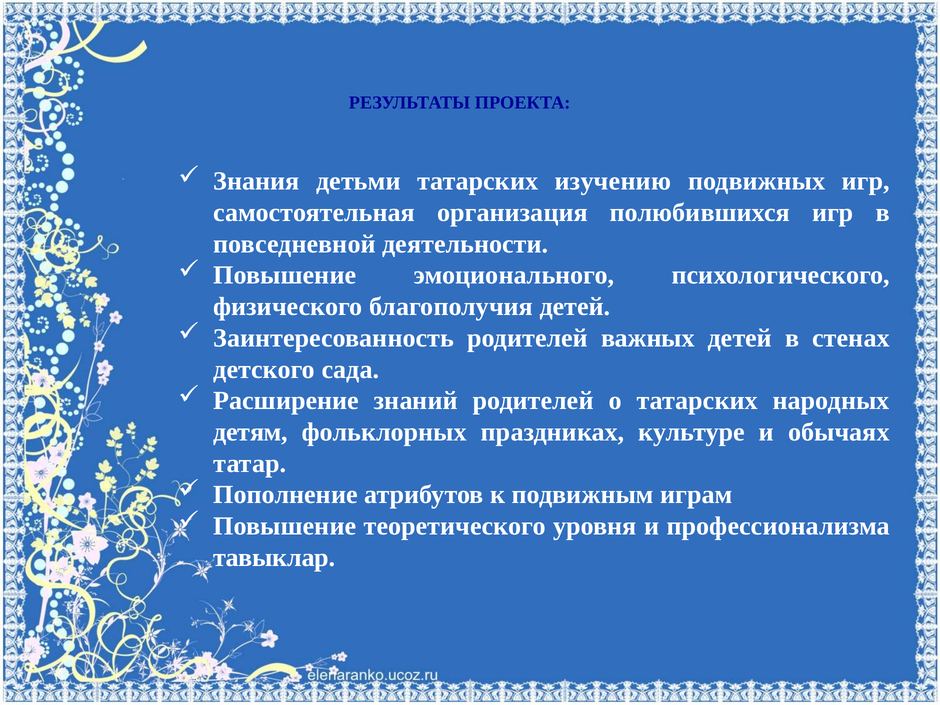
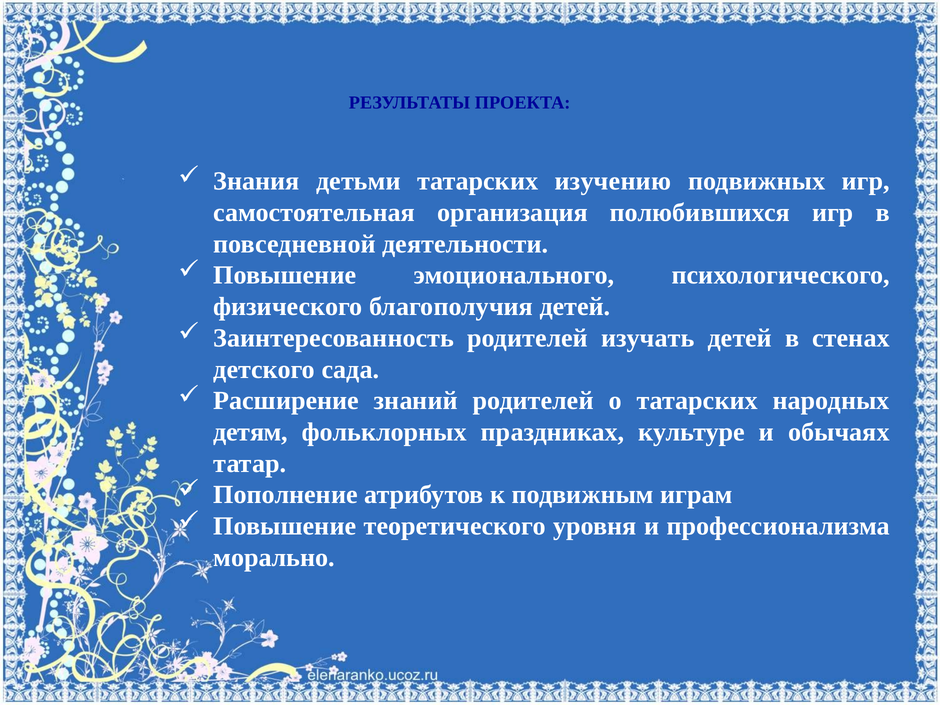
важных: важных -> изучать (648, 338)
тавыклар: тавыклар -> морально (274, 557)
